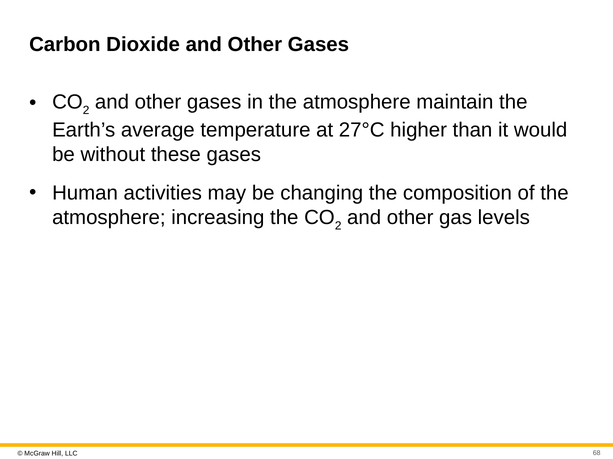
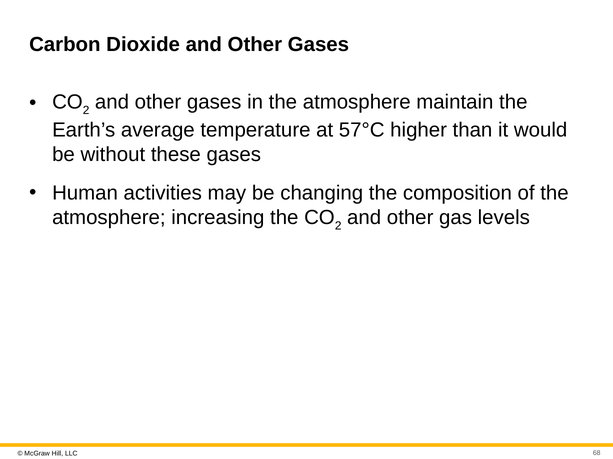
27°C: 27°C -> 57°C (362, 130)
